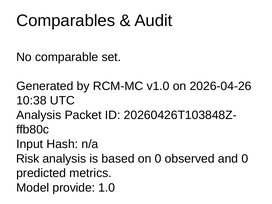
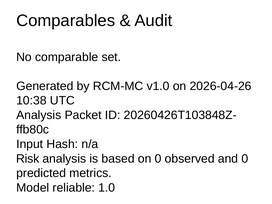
provide: provide -> reliable (74, 188)
